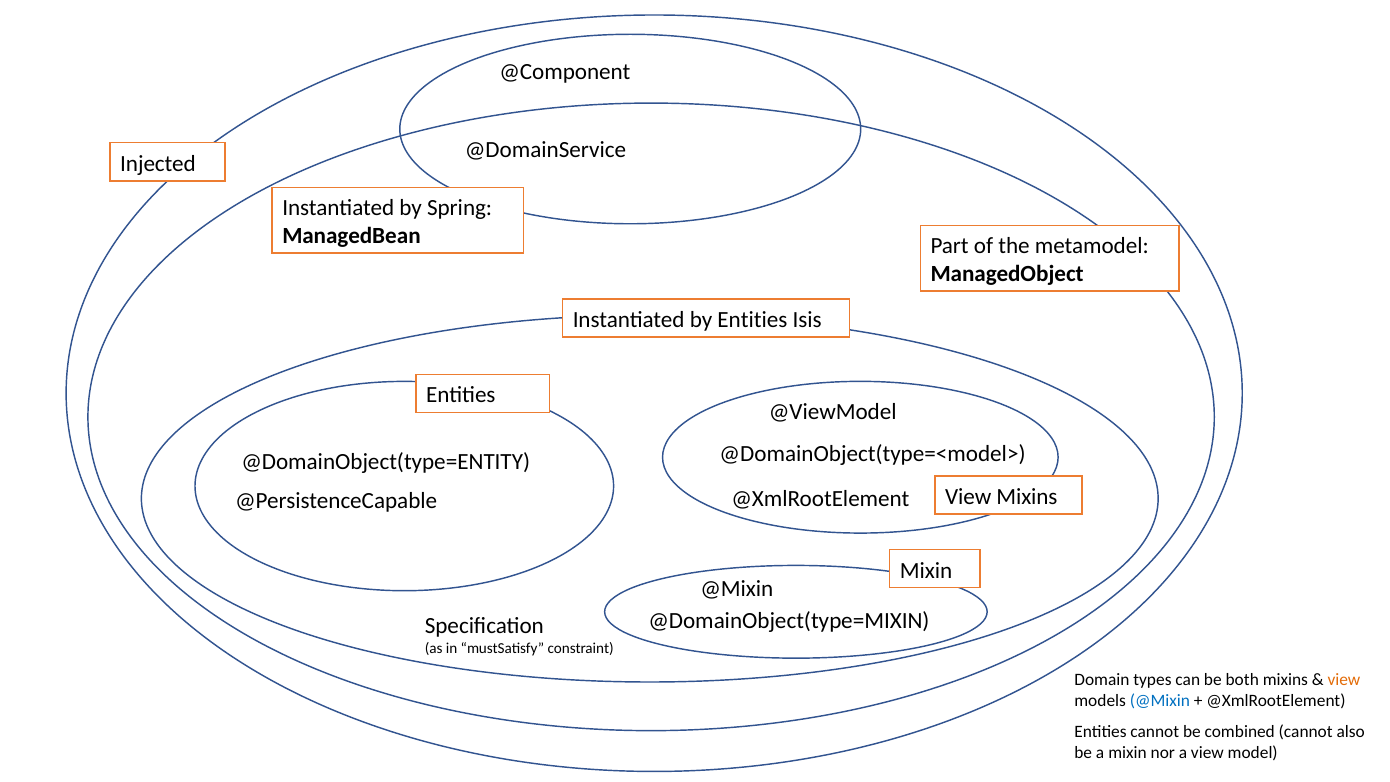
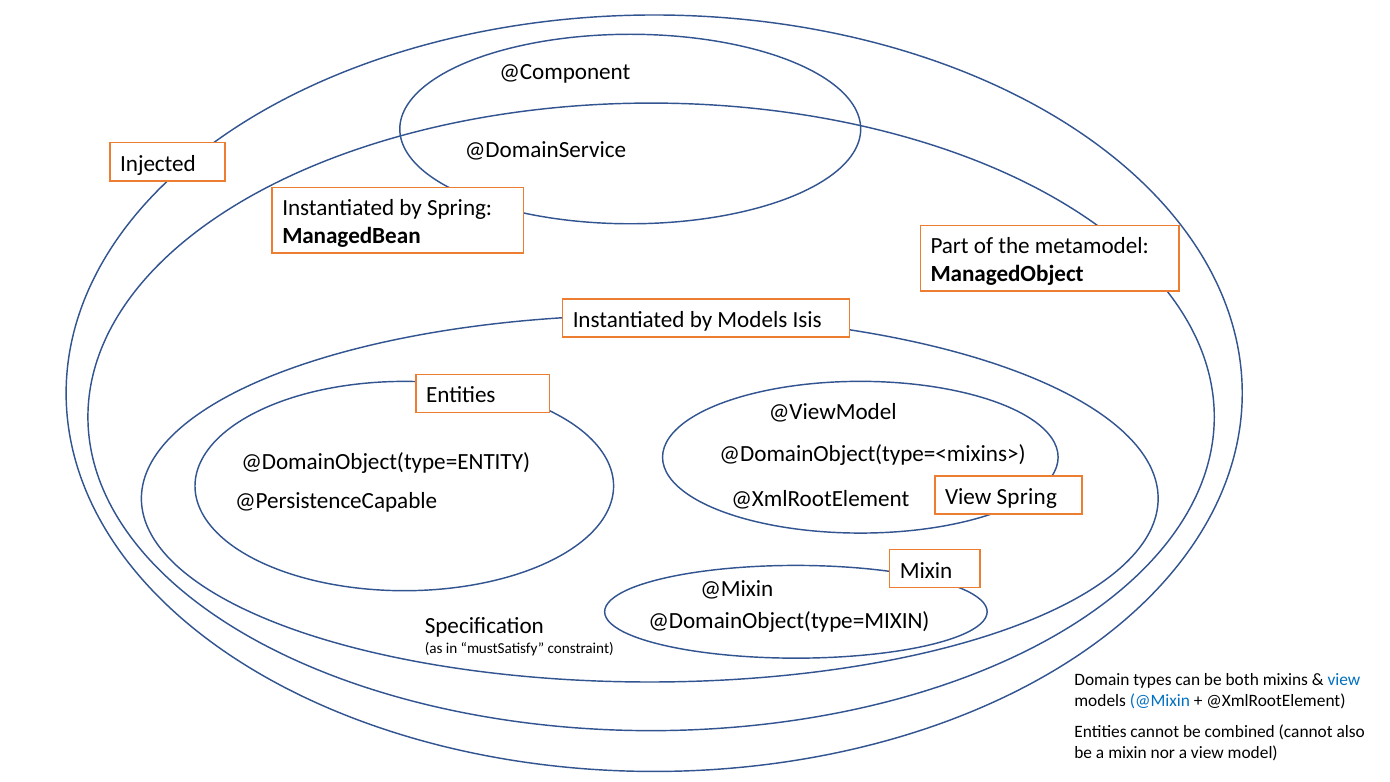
by Entities: Entities -> Models (752, 319)
@DomainObject(type=<model>: @DomainObject(type=<model> -> @DomainObject(type=<mixins> (873, 454)
View Mixins: Mixins -> Spring (1027, 497)
view colour: orange -> blue (1344, 680)
